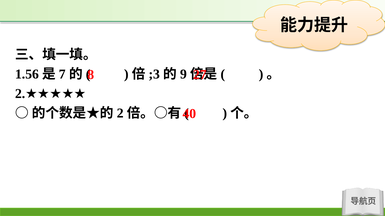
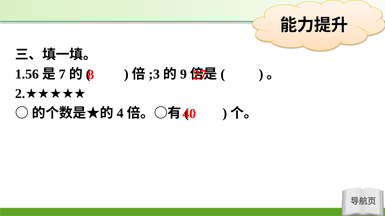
2: 2 -> 4 (120, 113)
